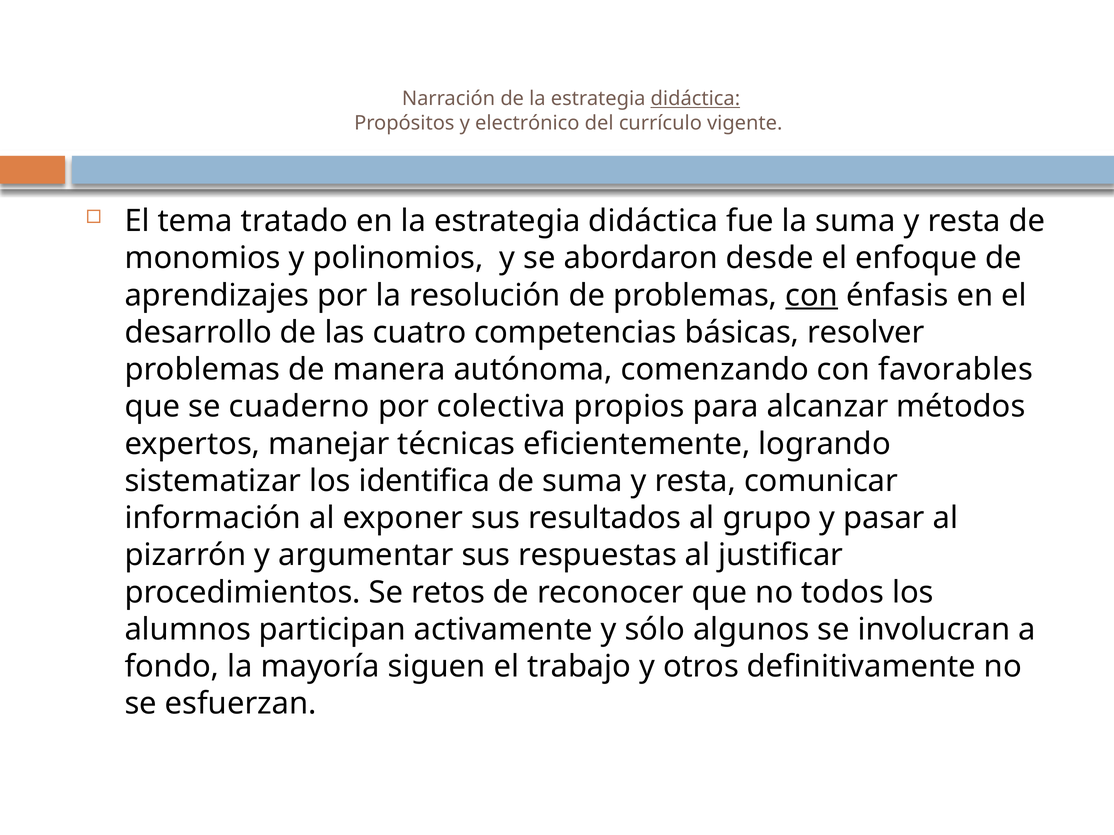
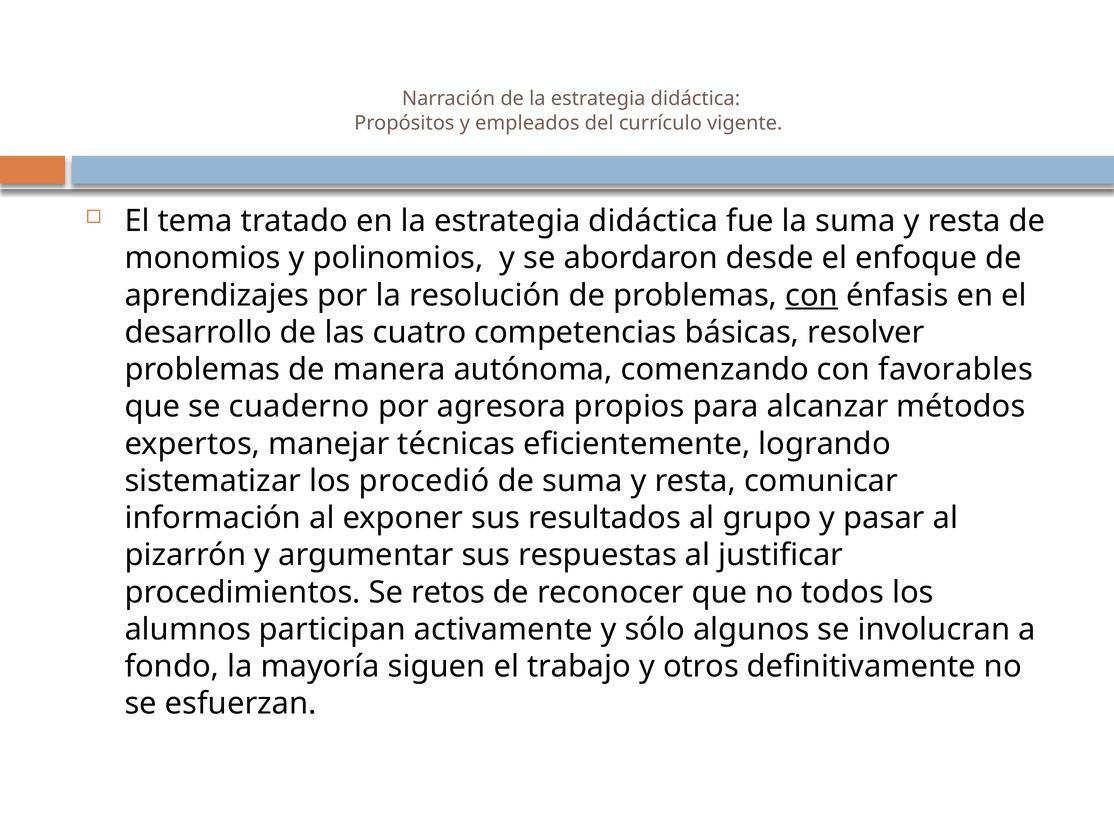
didáctica underline: present -> none (695, 99)
electrónico: electrónico -> empleados (527, 123)
colectiva: colectiva -> agresora (501, 407)
identifica: identifica -> procedió (424, 481)
